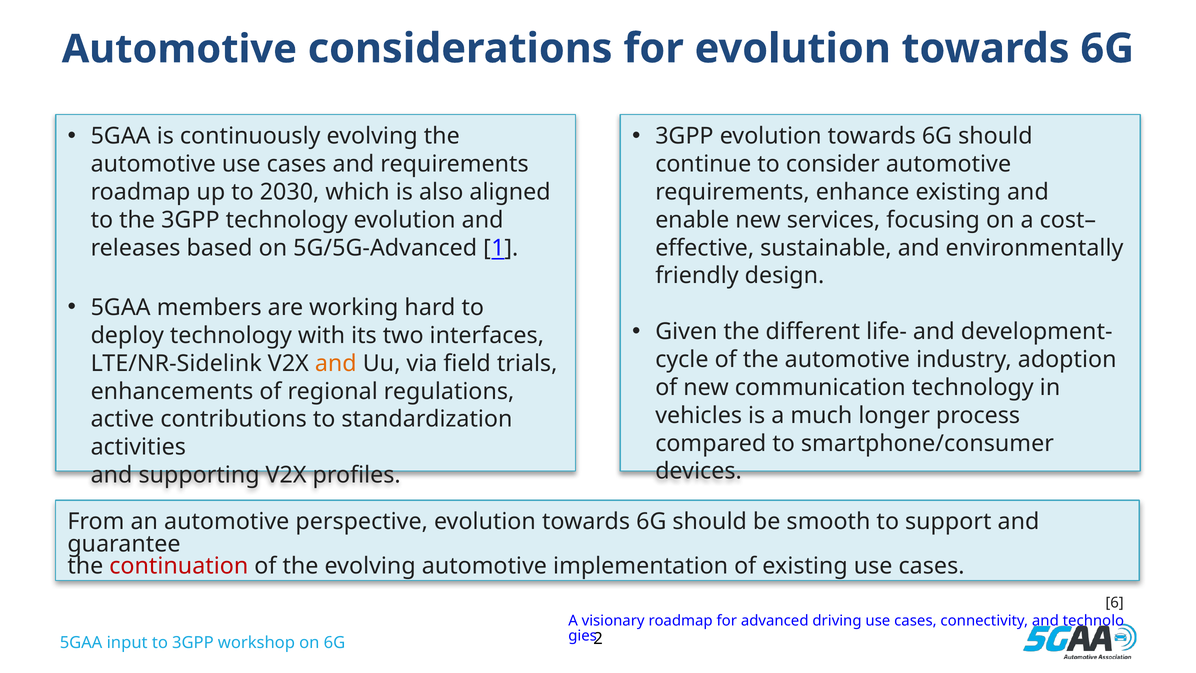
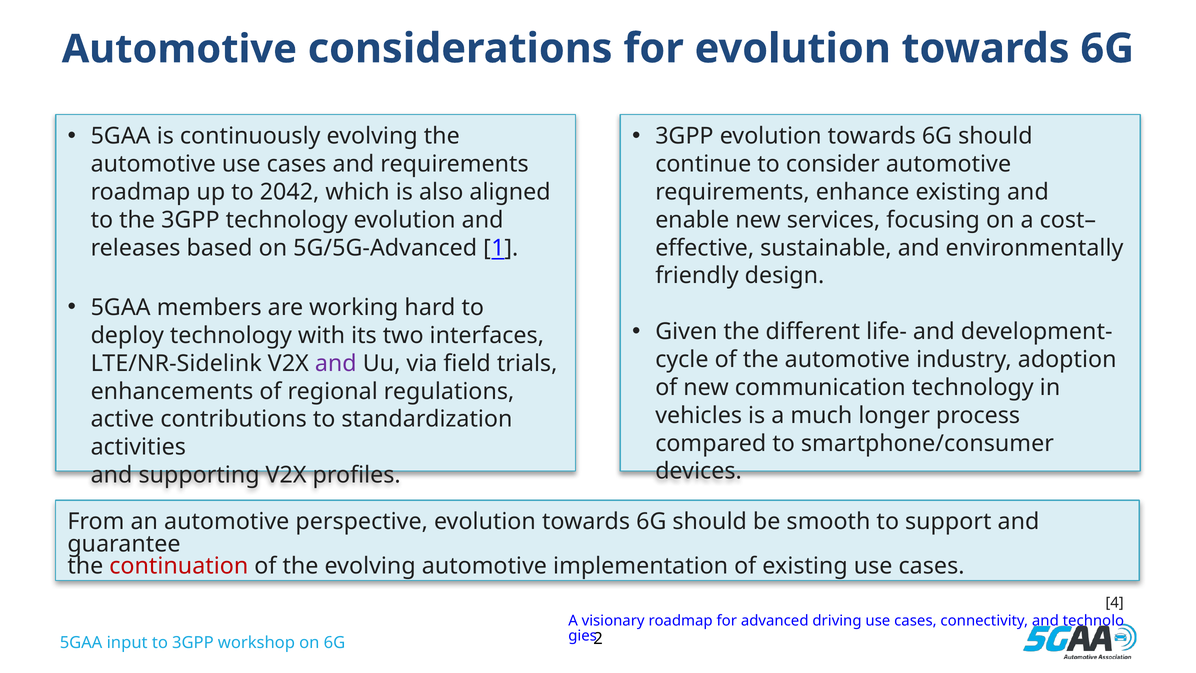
2030: 2030 -> 2042 (290, 192)
and colour: orange -> purple (336, 363)
6: 6 -> 4 (1115, 603)
